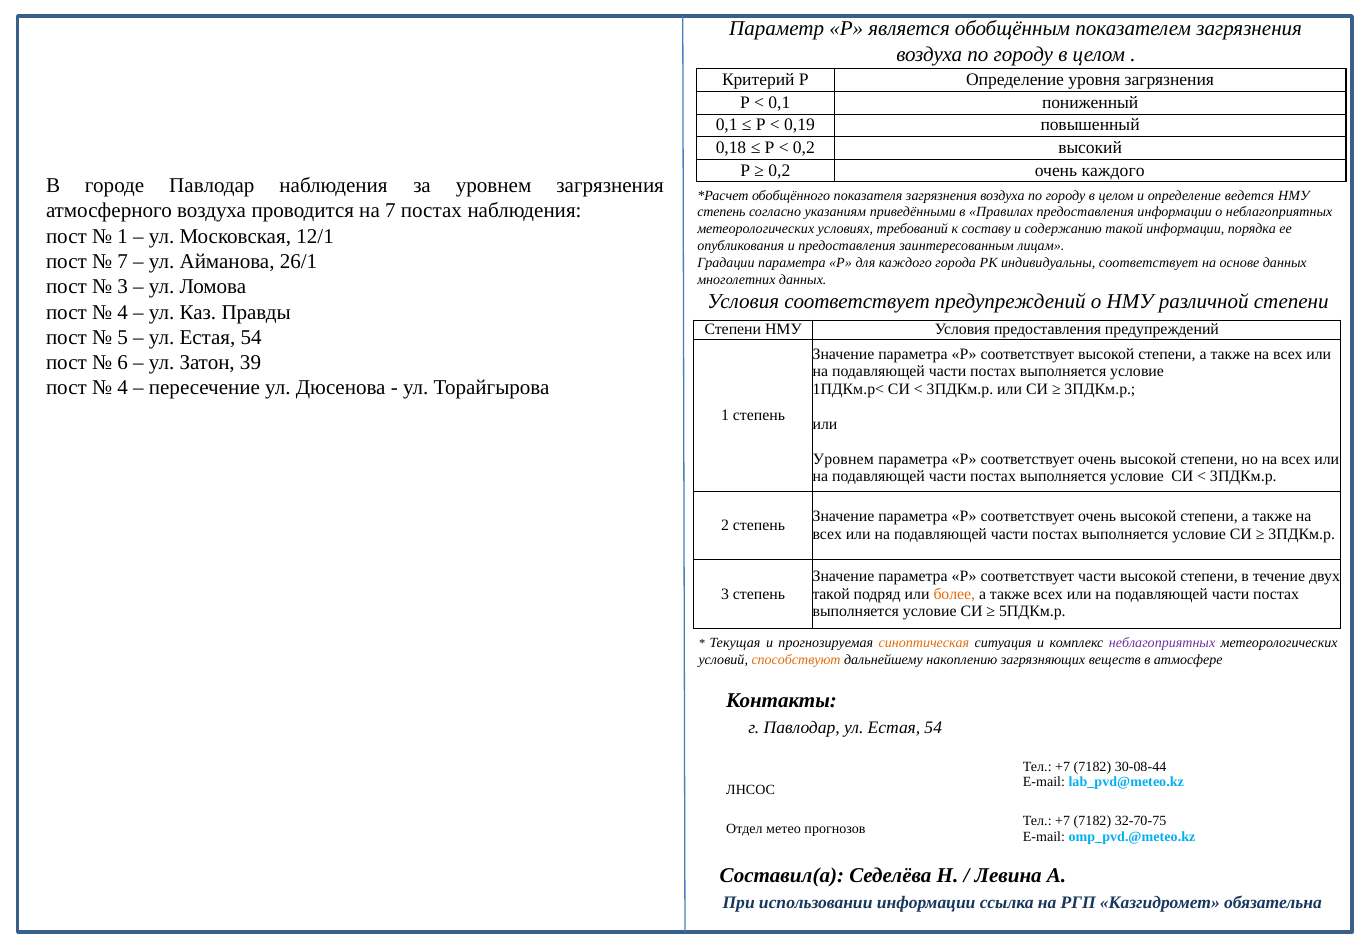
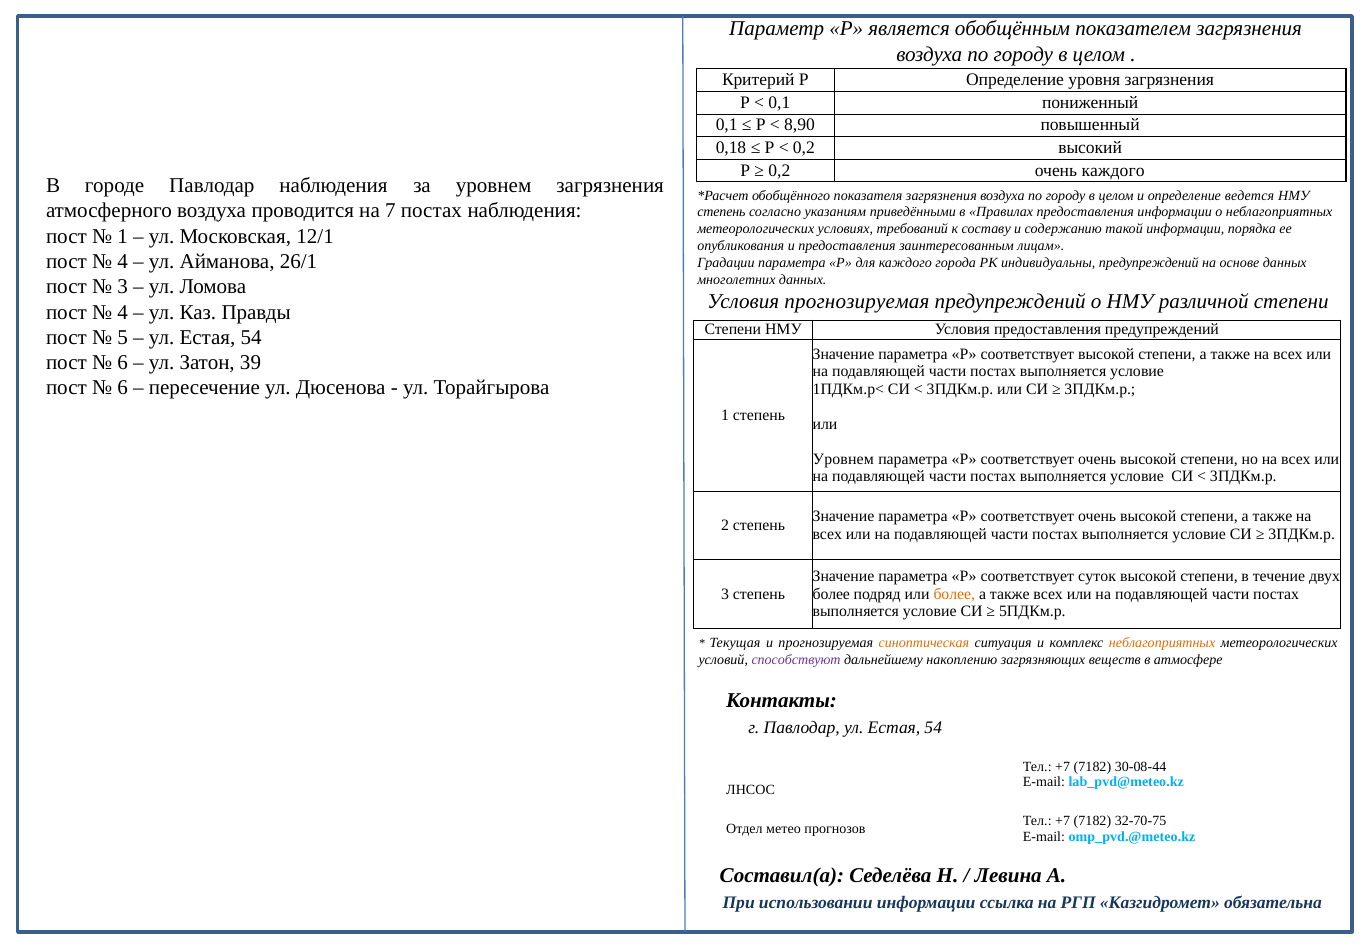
0,19: 0,19 -> 8,90 (800, 125)
7: 7 -> 4 (123, 262)
индивидуальны соответствует: соответствует -> предупреждений (1149, 263)
Условия соответствует: соответствует -> прогнозируемая (857, 302)
4: 4 -> 6 (123, 388)
соответствует части: части -> суток (1097, 577)
такой: такой -> более (831, 594)
неблагоприятных colour: purple -> orange (1162, 644)
способствуют colour: orange -> purple (796, 660)
